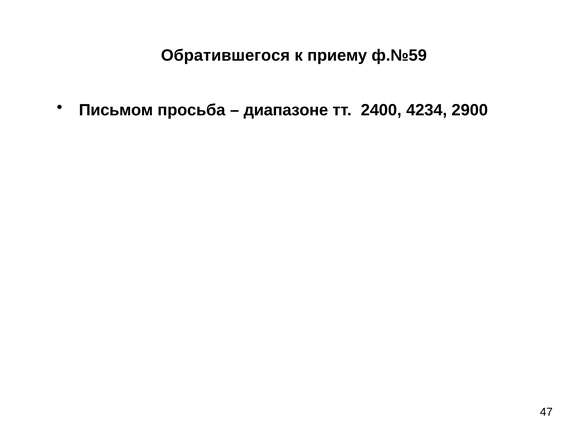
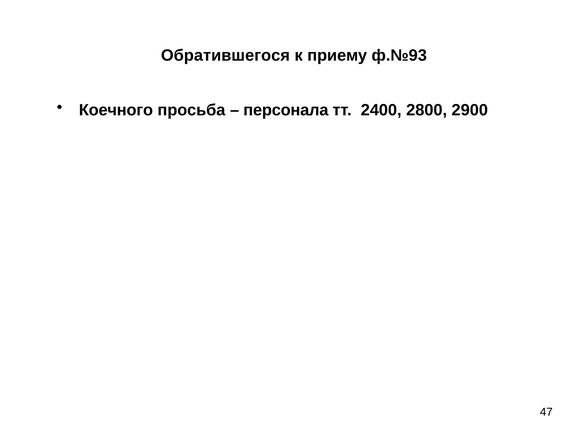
ф.№59: ф.№59 -> ф.№93 (399, 56)
Письмом: Письмом -> Коечного (116, 110)
диапазоне: диапазоне -> персонала (286, 110)
4234: 4234 -> 2800 (427, 110)
